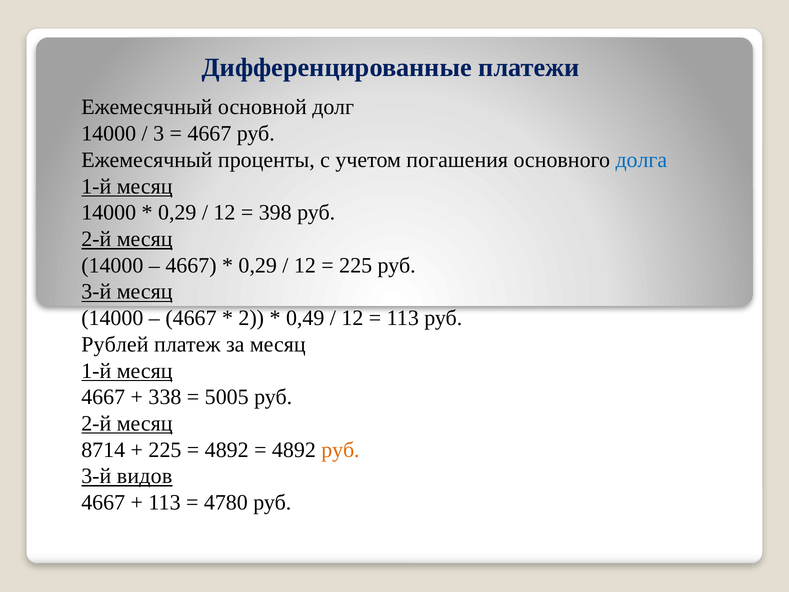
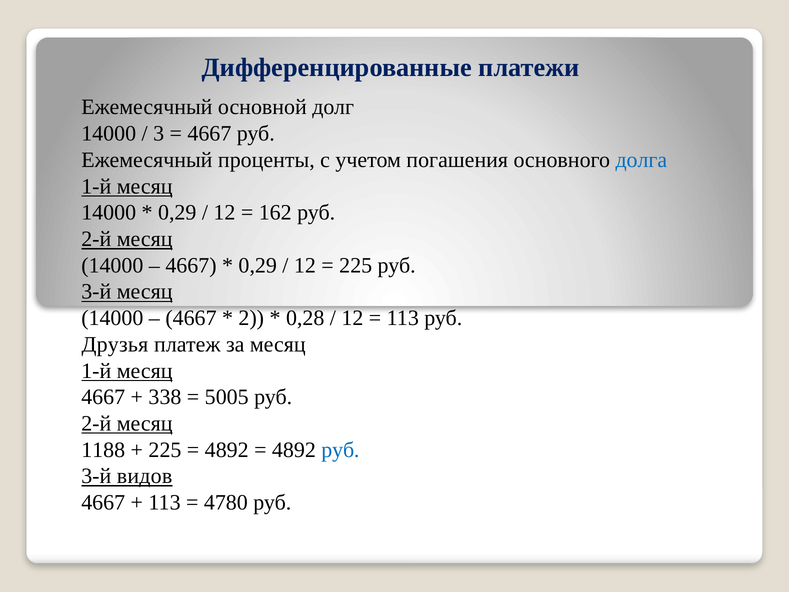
398: 398 -> 162 (275, 213)
0,49: 0,49 -> 0,28 (305, 318)
Рублей: Рублей -> Друзья (115, 344)
8714: 8714 -> 1188 (103, 450)
руб colour: orange -> blue (340, 450)
